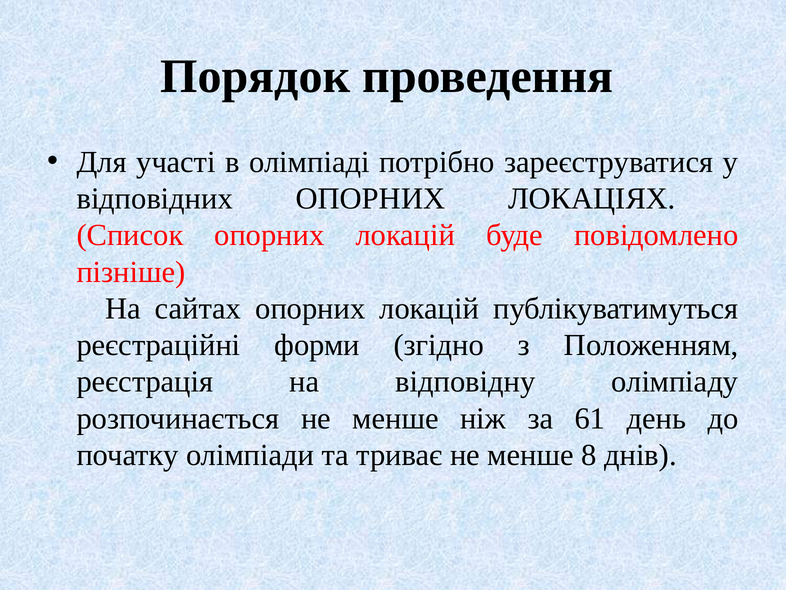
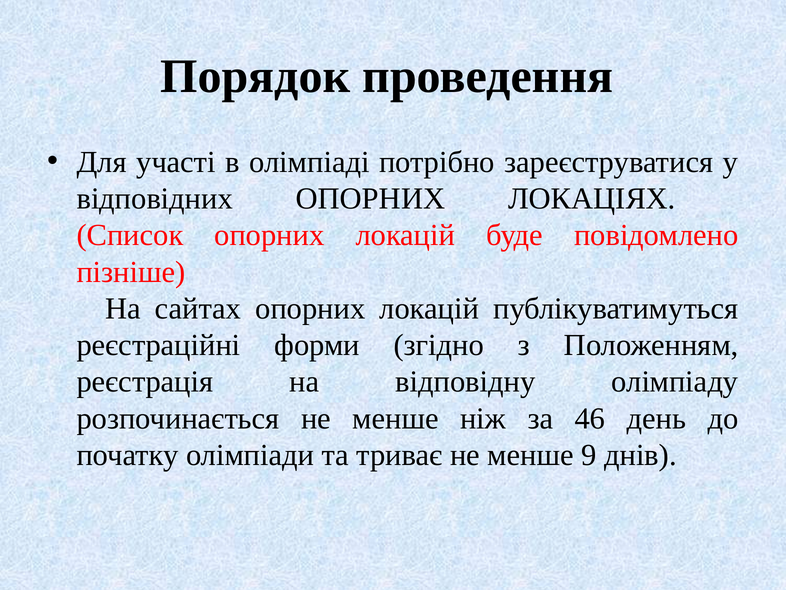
61: 61 -> 46 (590, 418)
8: 8 -> 9 (589, 455)
